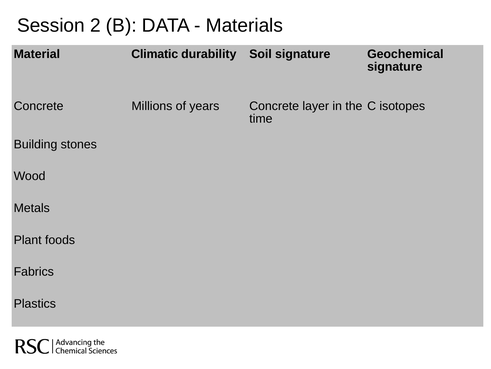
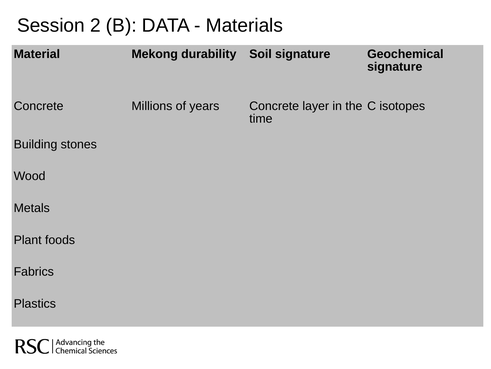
Climatic: Climatic -> Mekong (155, 54)
